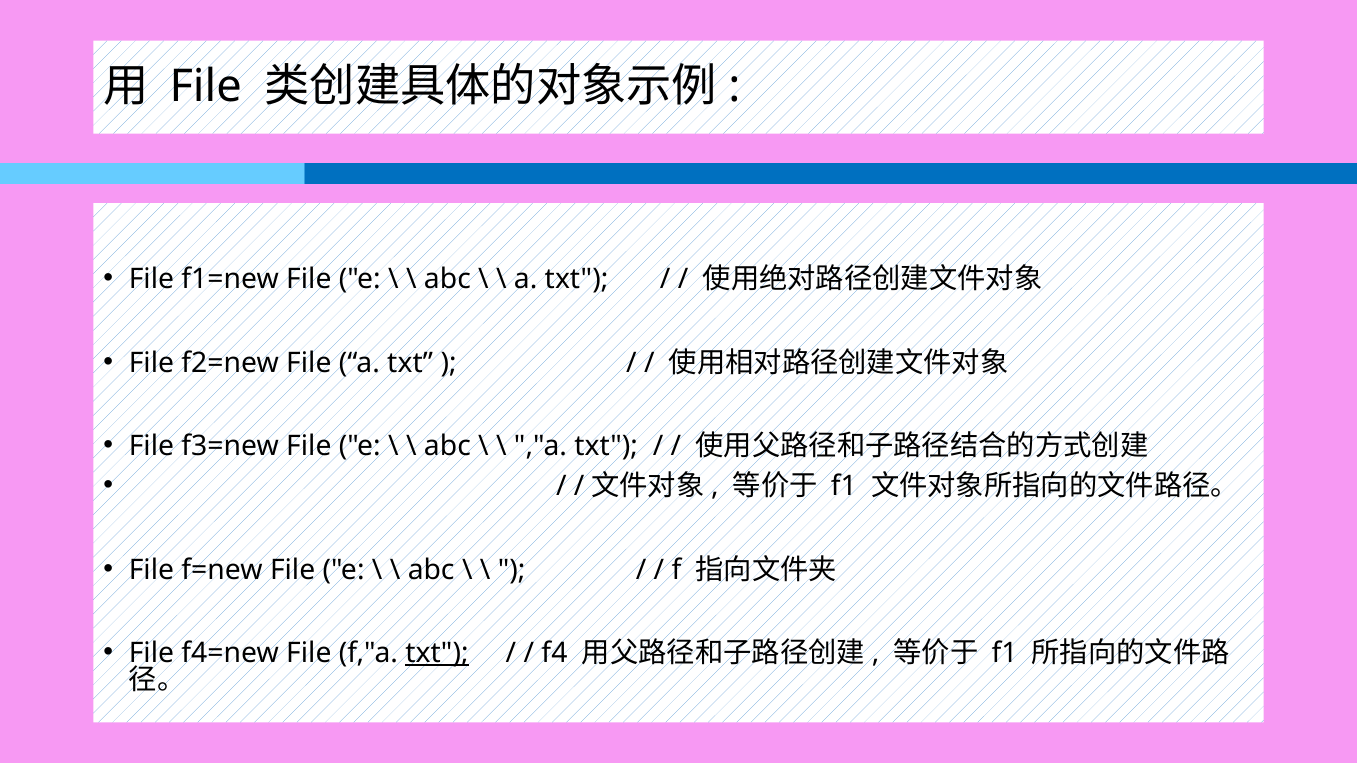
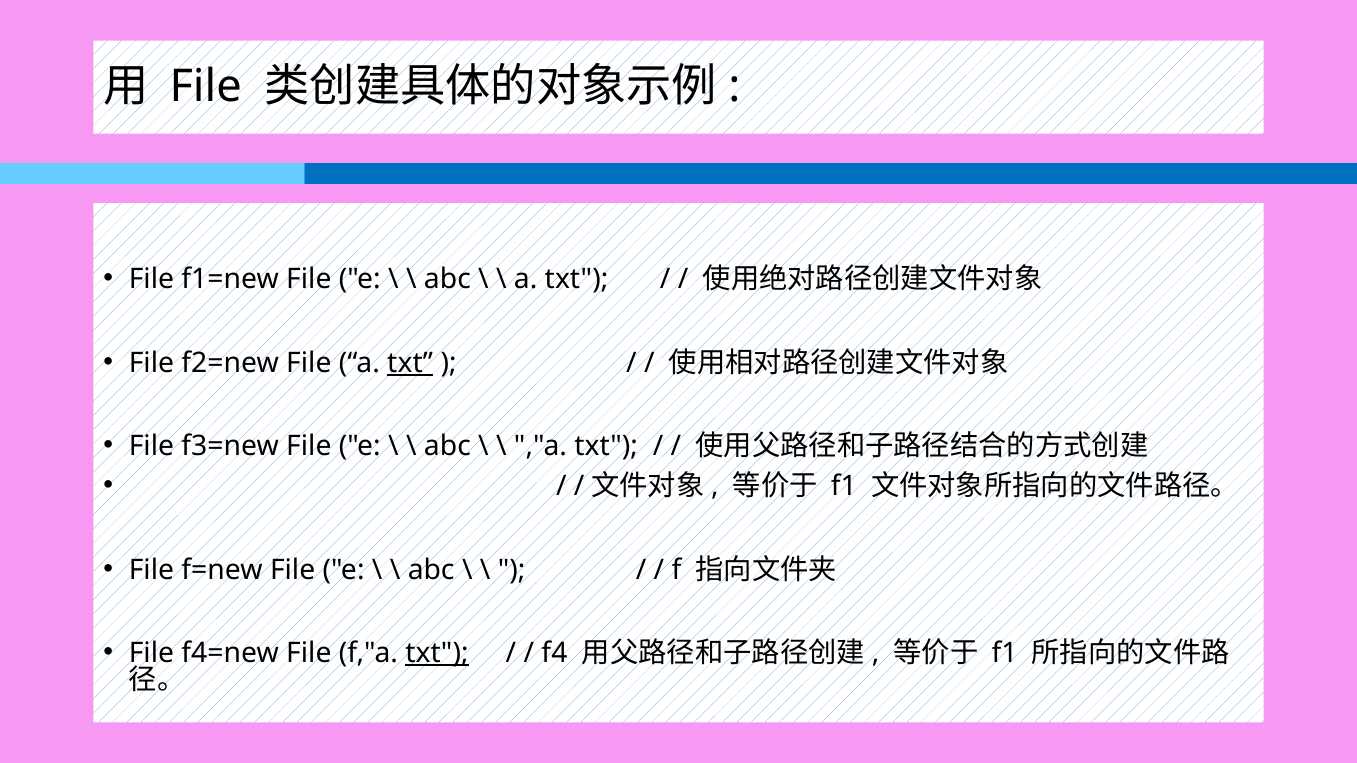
txt underline: none -> present (410, 363)
